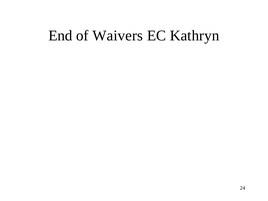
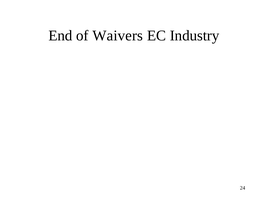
Kathryn: Kathryn -> Industry (195, 36)
